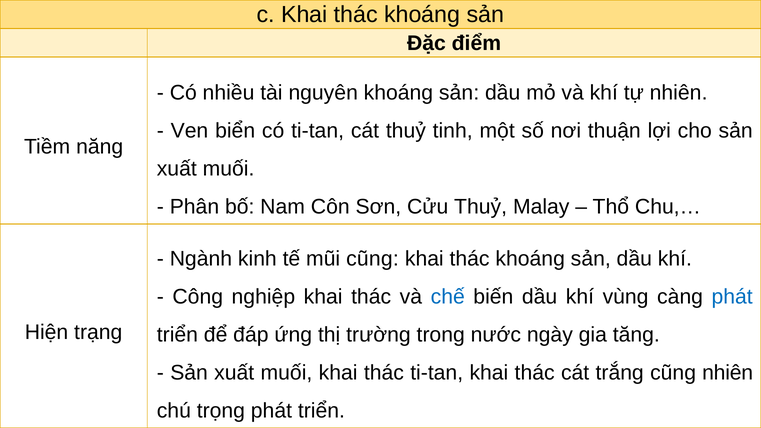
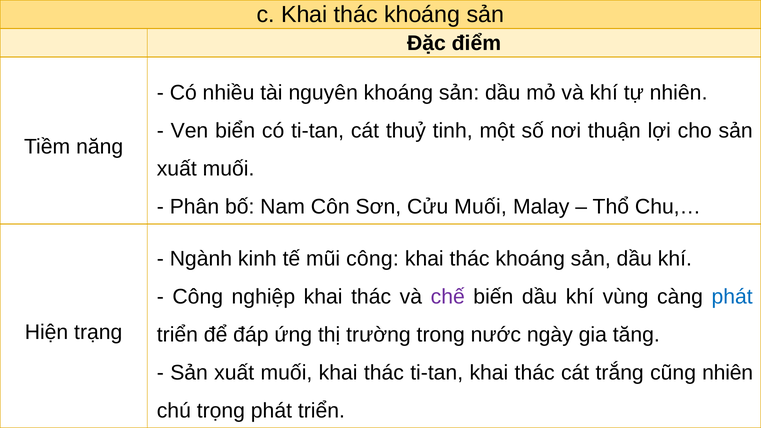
Cửu Thuỷ: Thuỷ -> Muối (481, 207)
mũi cũng: cũng -> công (372, 259)
chế colour: blue -> purple (448, 297)
